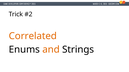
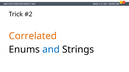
and colour: orange -> blue (51, 50)
